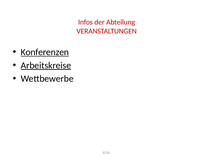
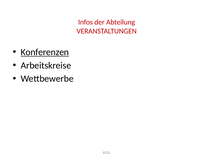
Arbeitskreise underline: present -> none (46, 65)
